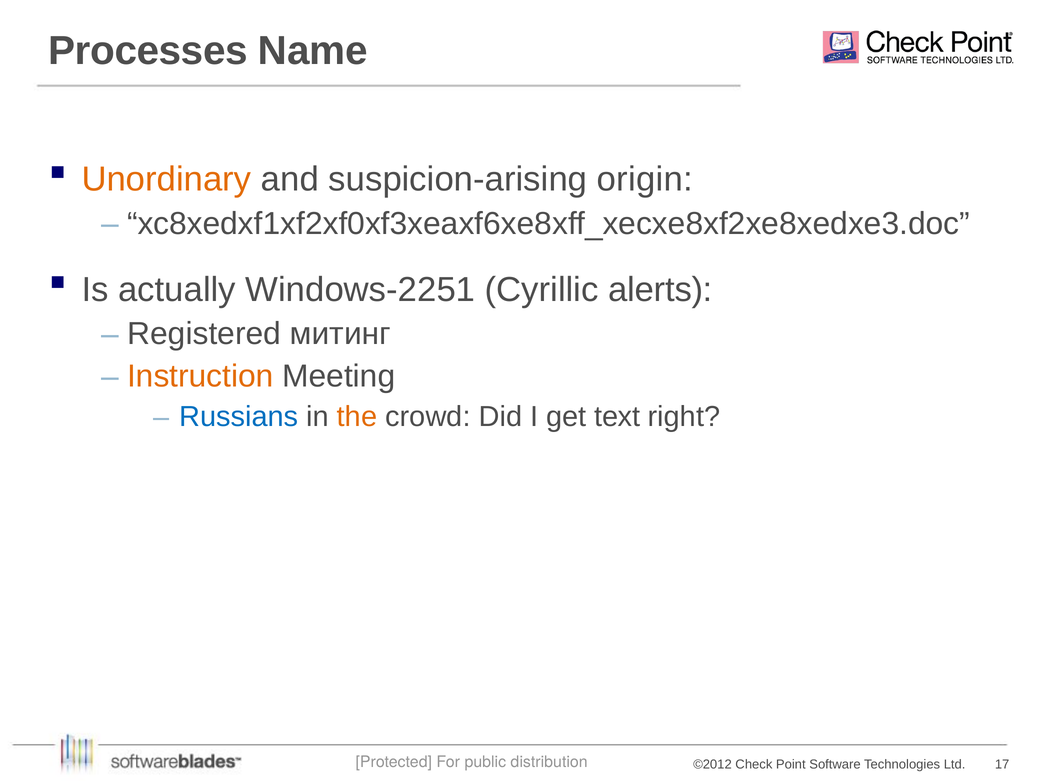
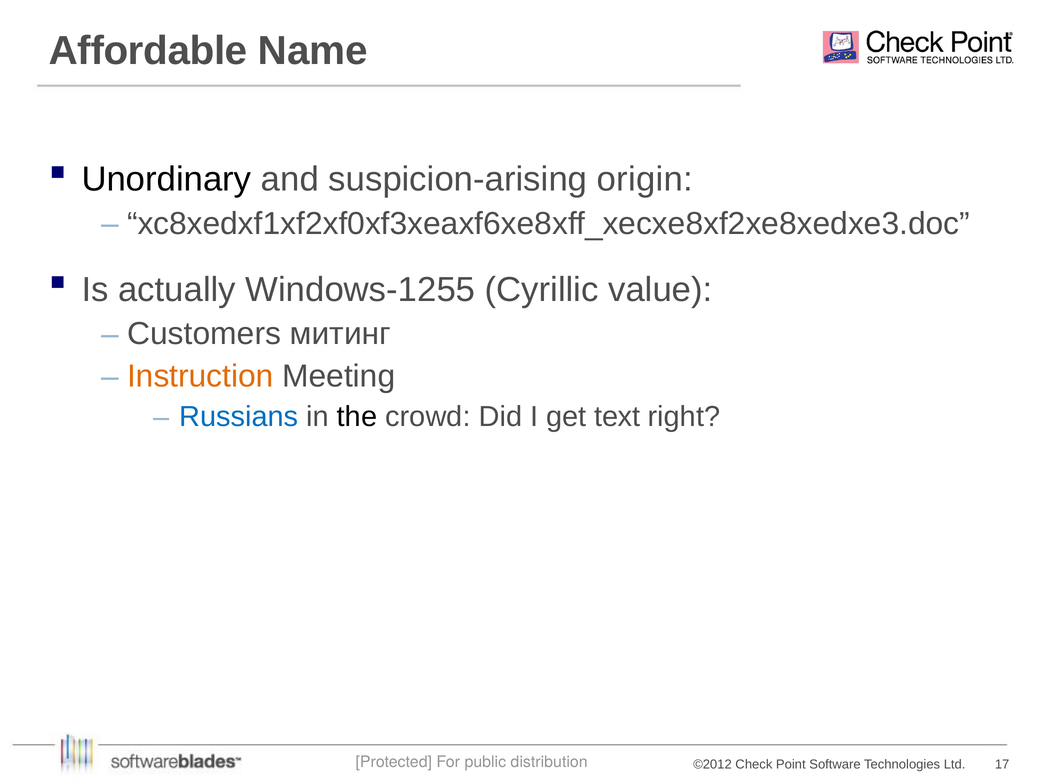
Processes: Processes -> Affordable (148, 51)
Unordinary colour: orange -> black (166, 180)
Windows-2251: Windows-2251 -> Windows-1255 (360, 290)
alerts: alerts -> value (660, 290)
Registered: Registered -> Customers (204, 334)
the colour: orange -> black (357, 417)
